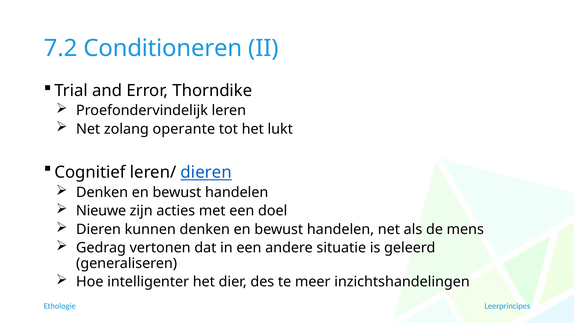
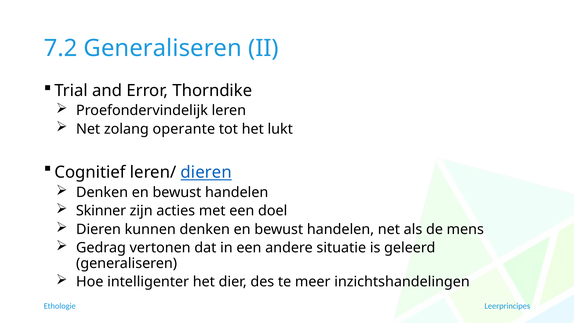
7.2 Conditioneren: Conditioneren -> Generaliseren (163, 48)
Nieuwe: Nieuwe -> Skinner (101, 211)
